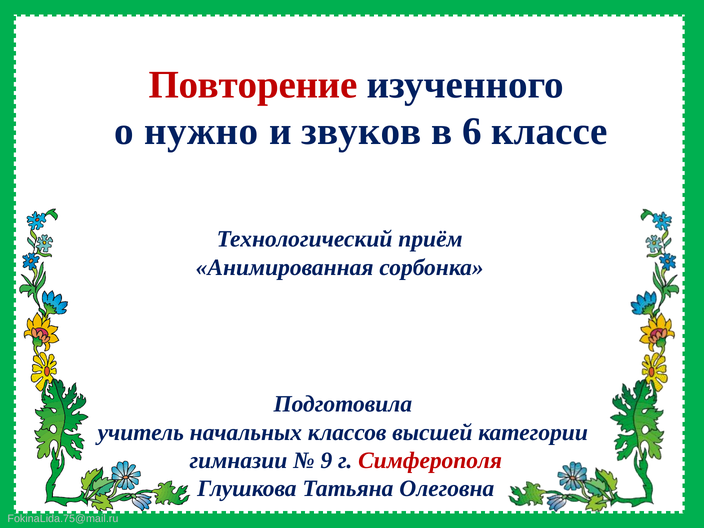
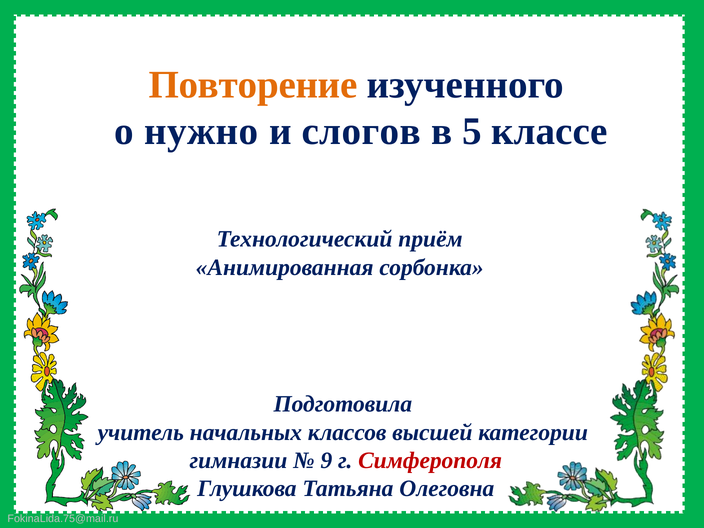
Повторение colour: red -> orange (253, 85)
звуков: звуков -> слогов (361, 132)
6: 6 -> 5 (472, 132)
